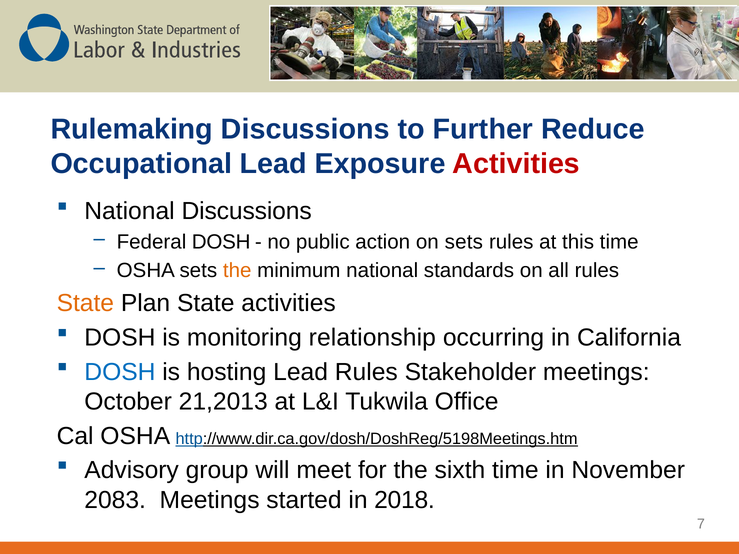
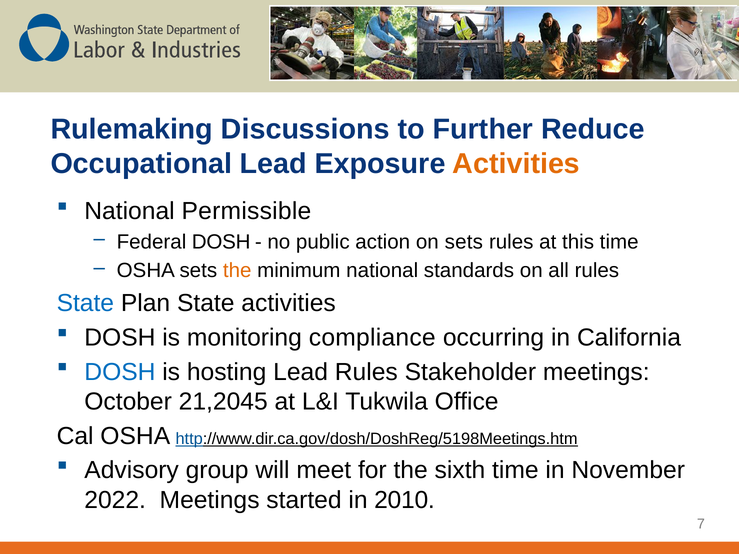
Activities colour: red -> orange (516, 164)
National Discussions: Discussions -> Permissible (246, 211)
State colour: orange -> blue (85, 303)
relationship: relationship -> compliance (372, 338)
21,2013: 21,2013 -> 21,2045 (223, 402)
2083: 2083 -> 2022 (115, 500)
2018: 2018 -> 2010 (404, 500)
